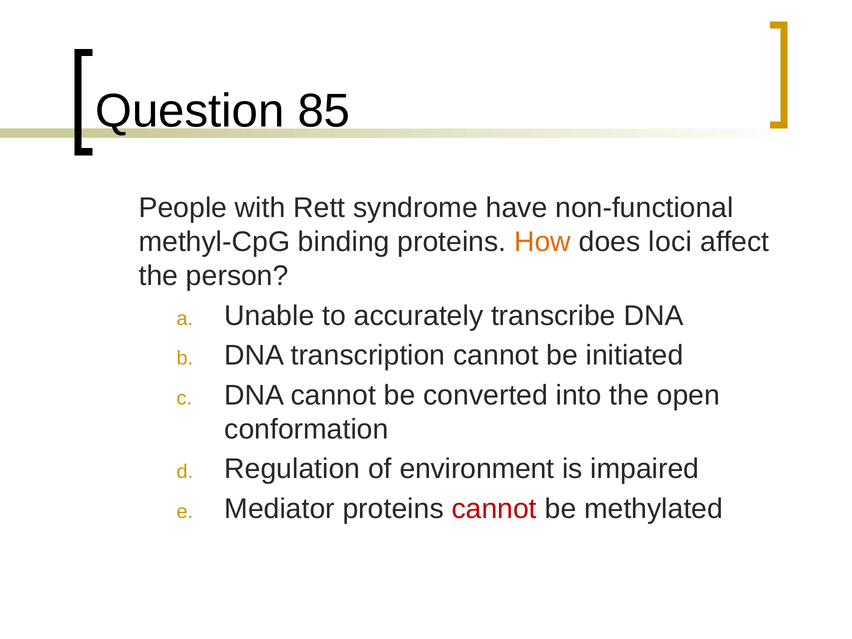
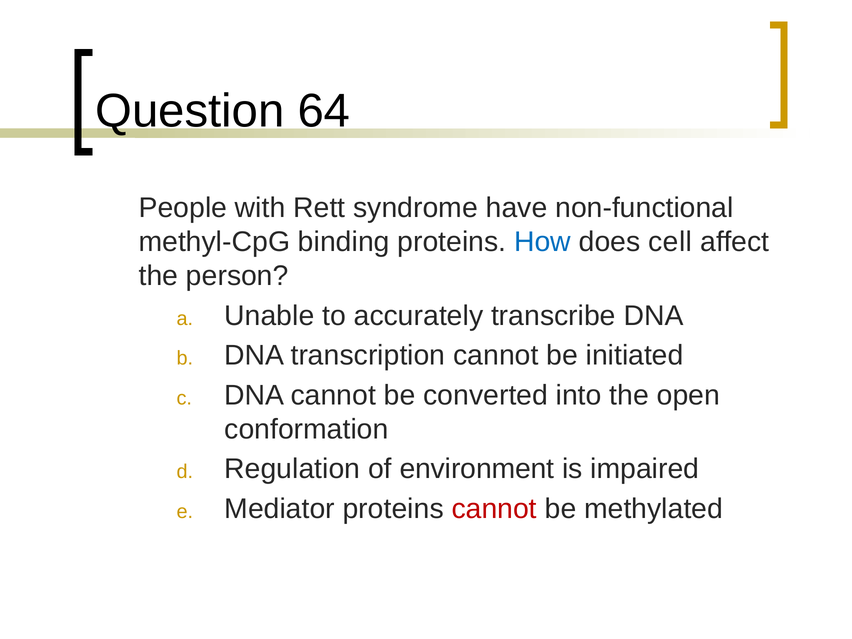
85: 85 -> 64 (324, 111)
How colour: orange -> blue (543, 242)
loci: loci -> cell (670, 242)
